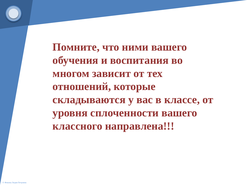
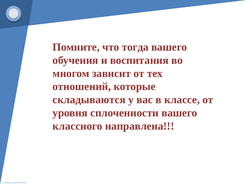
ними: ними -> тогда (135, 47)
